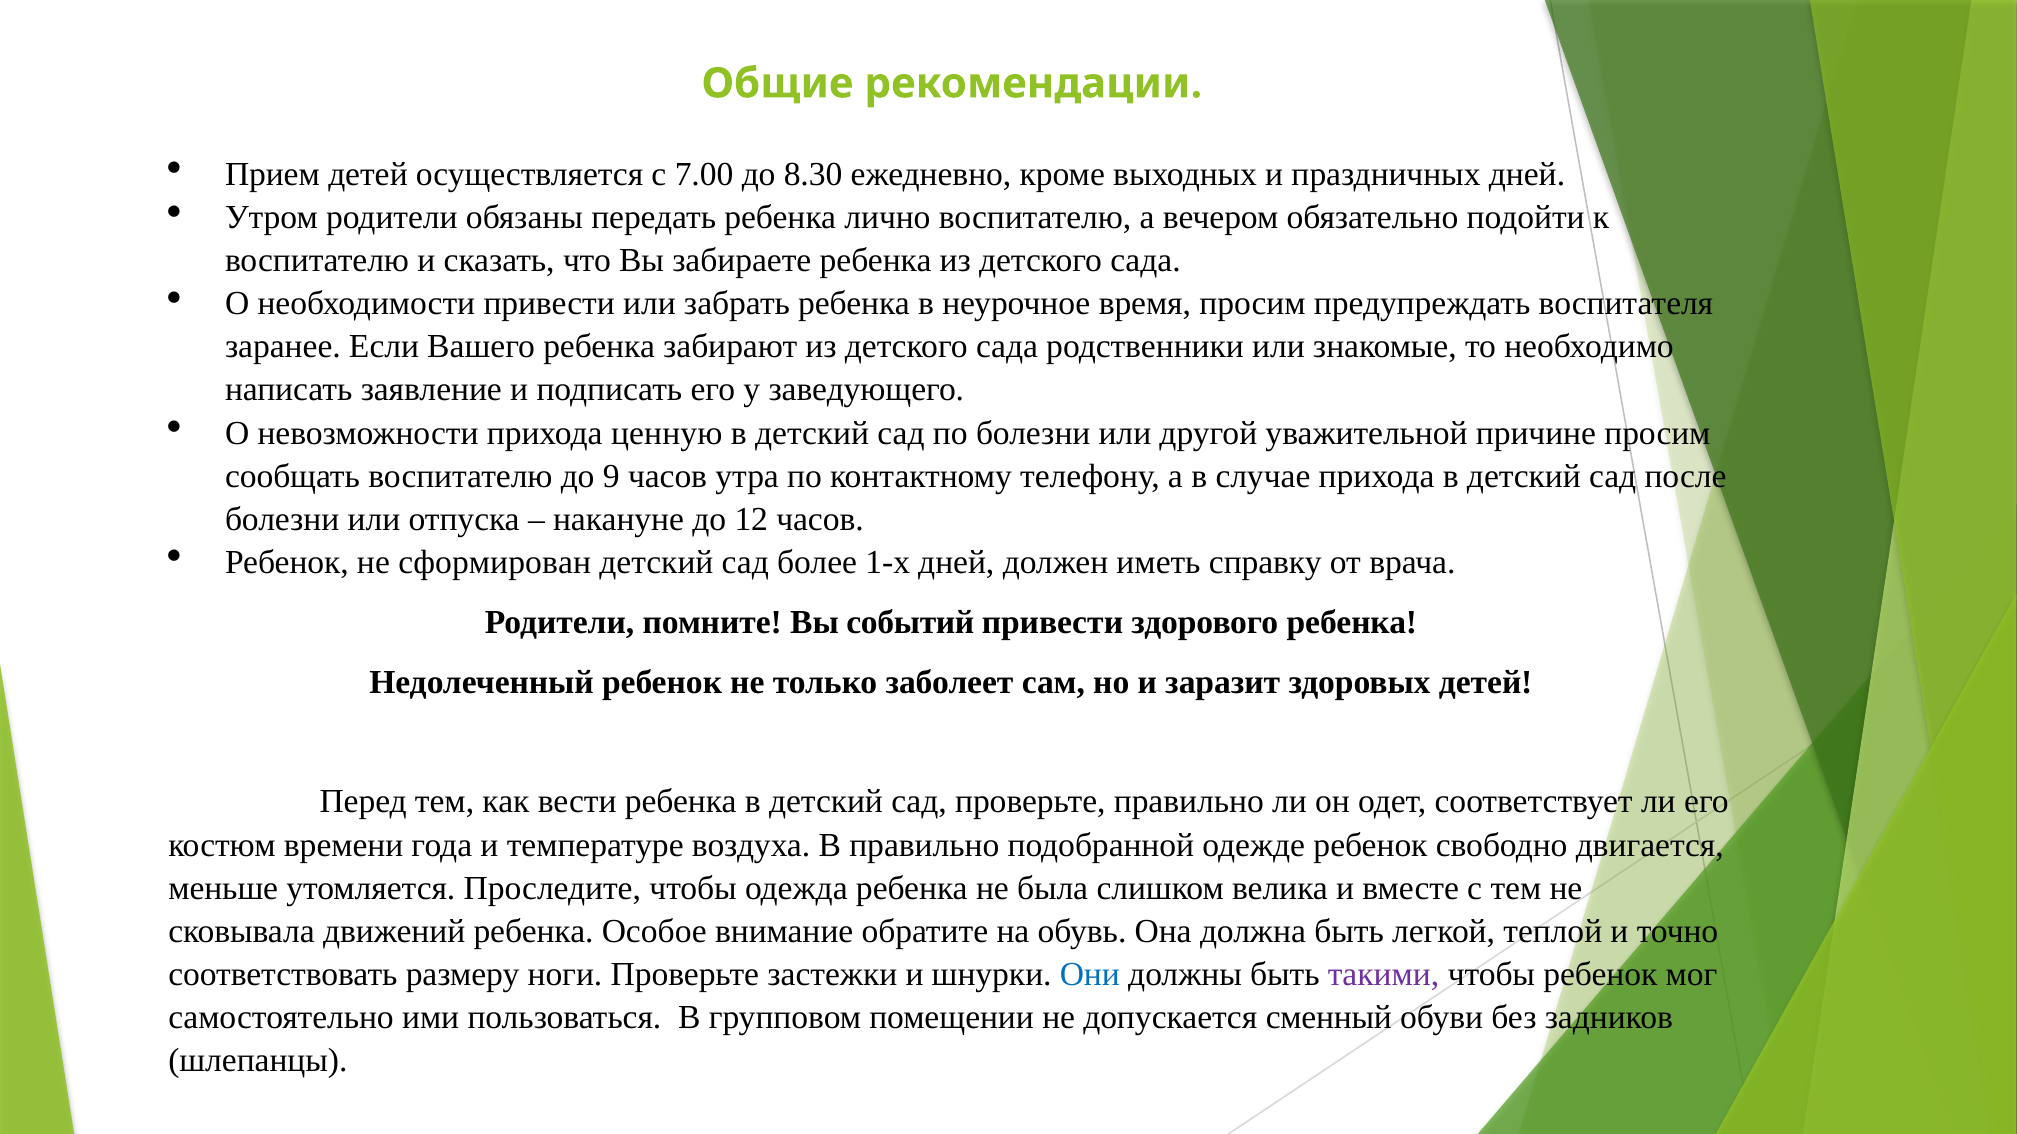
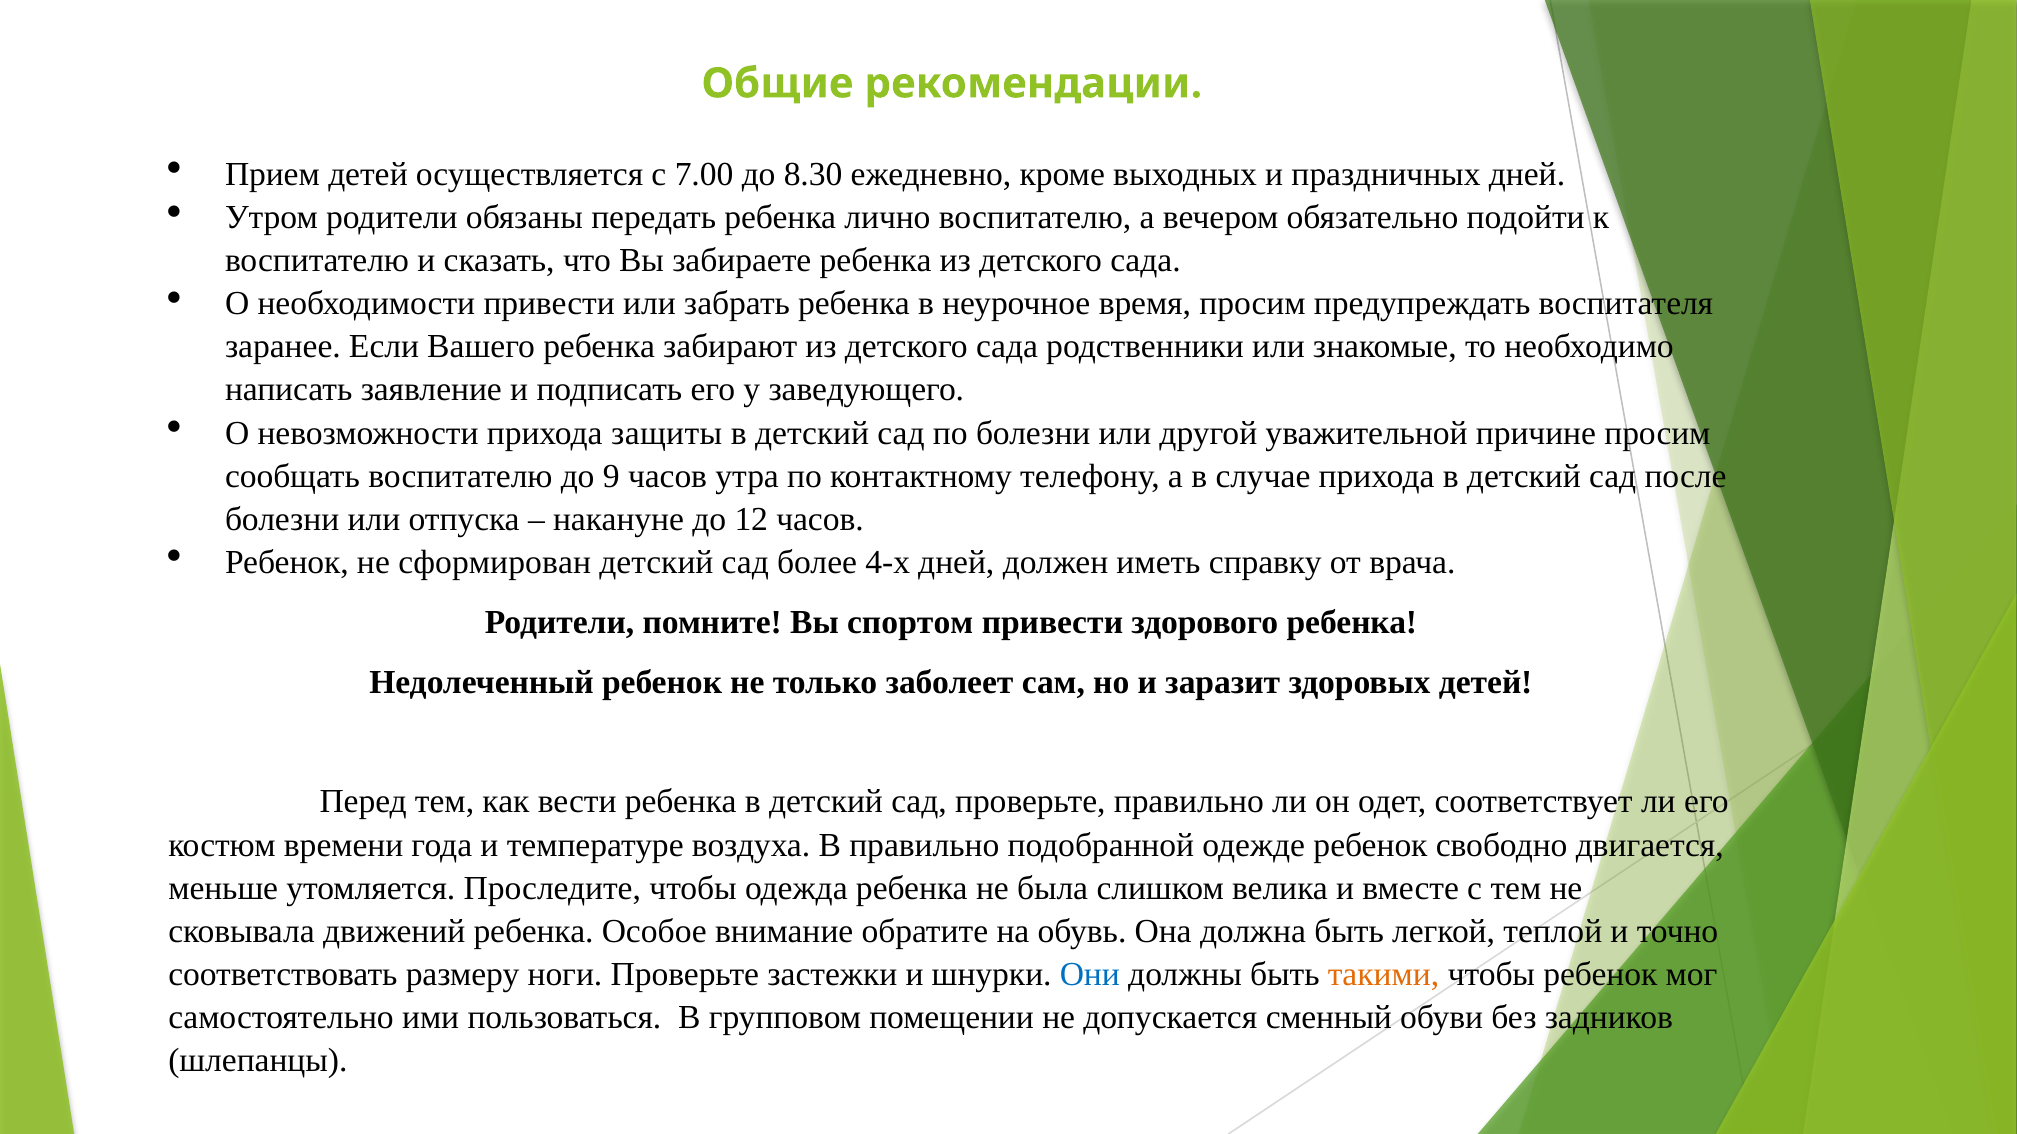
ценную: ценную -> защиты (667, 433)
1-х: 1-х -> 4-х (888, 563)
событий: событий -> спортом (910, 622)
такими colour: purple -> orange (1384, 975)
